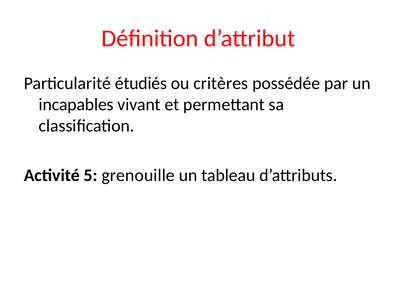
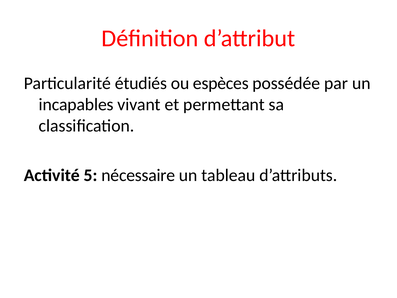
critères: critères -> espèces (221, 83)
grenouille: grenouille -> nécessaire (138, 175)
